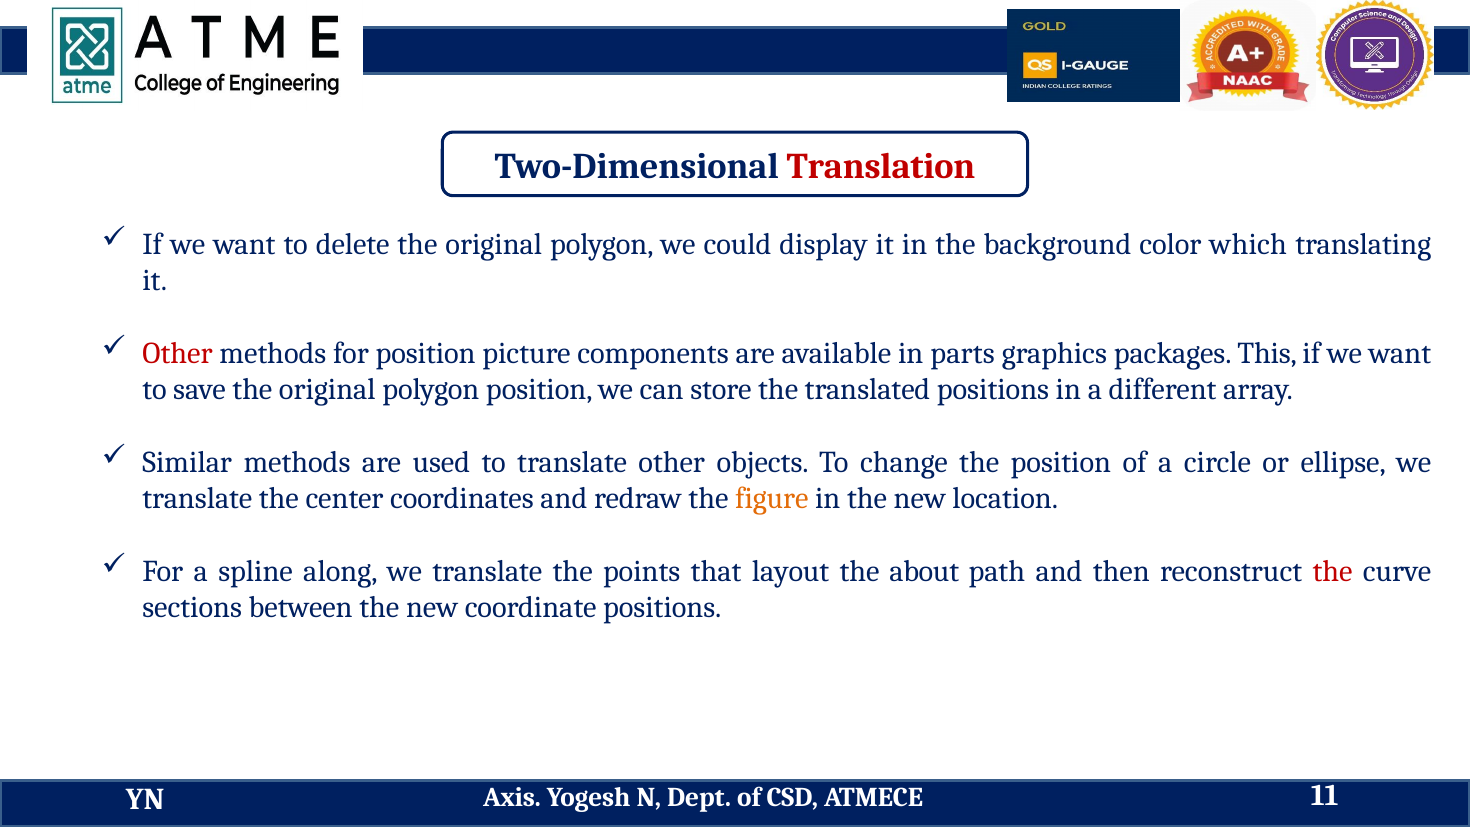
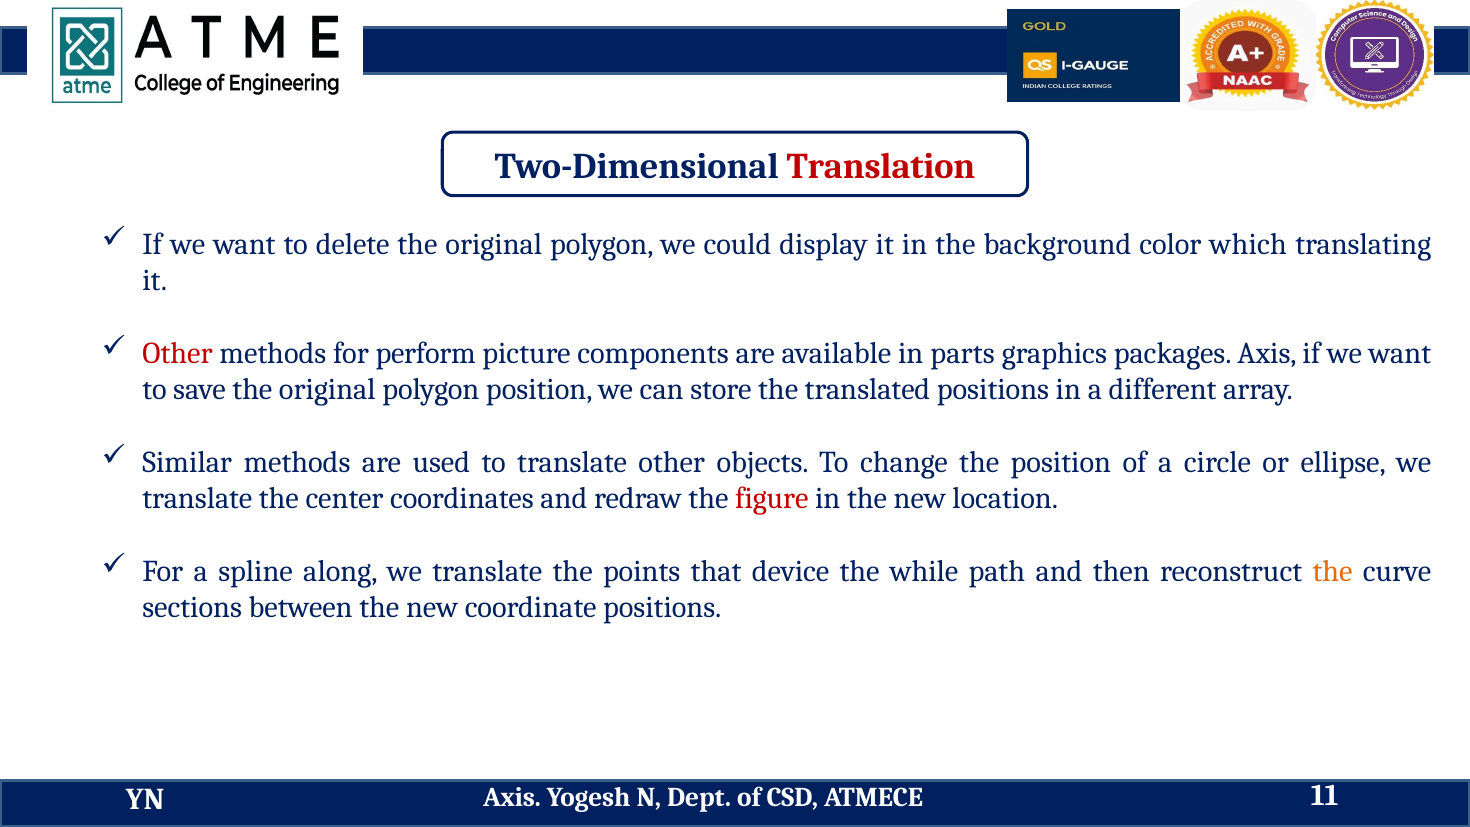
for position: position -> perform (426, 354)
packages This: This -> Axis (1267, 354)
figure colour: orange -> red (772, 499)
layout: layout -> device (791, 571)
about: about -> while (924, 571)
the colour: red -> orange (1333, 571)
